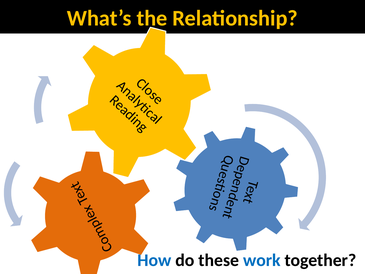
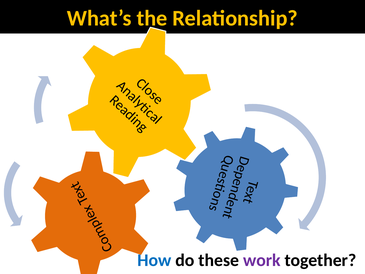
work colour: blue -> purple (262, 260)
